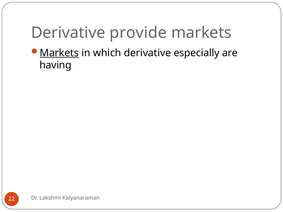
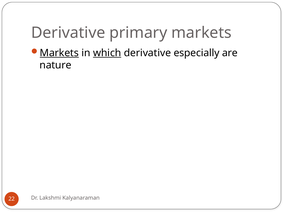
provide: provide -> primary (138, 33)
which underline: none -> present (107, 53)
having: having -> nature (55, 65)
